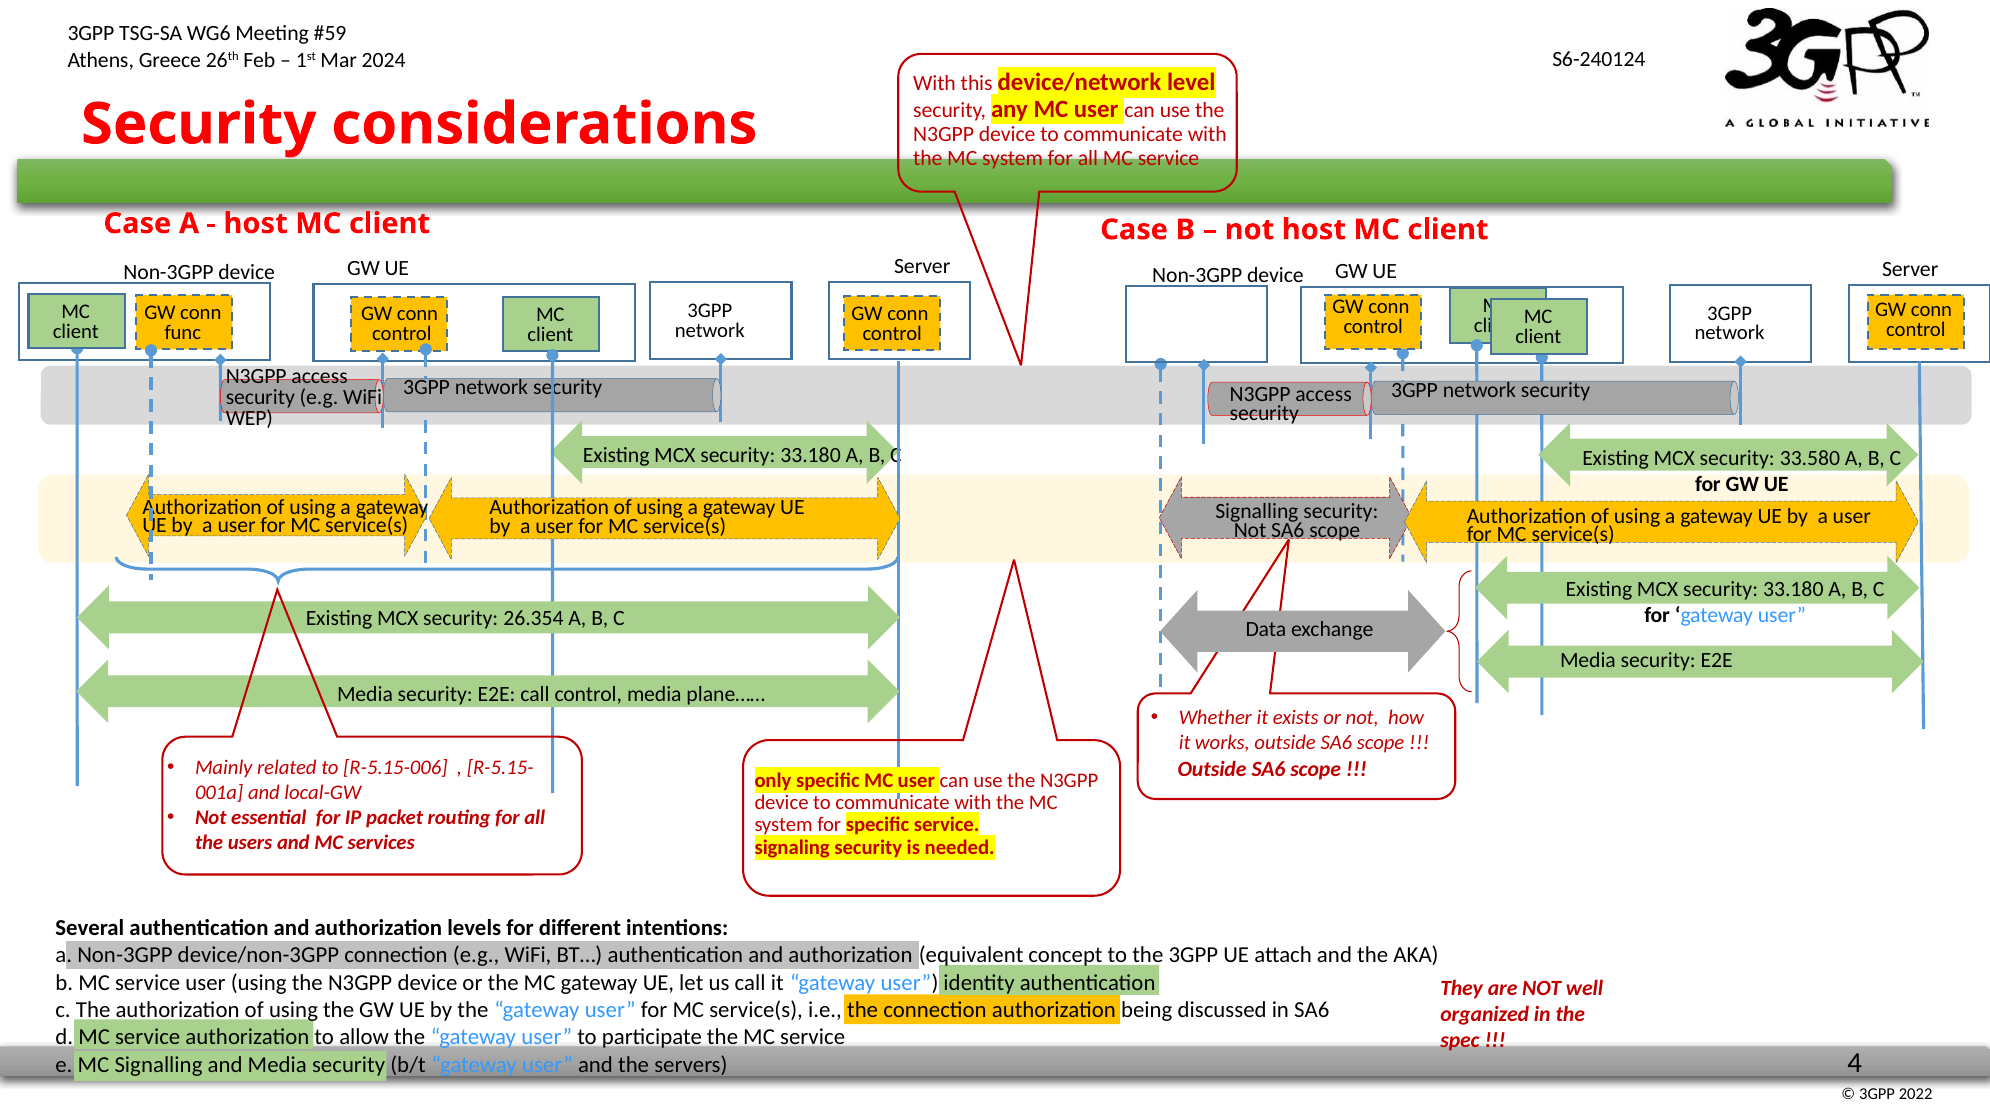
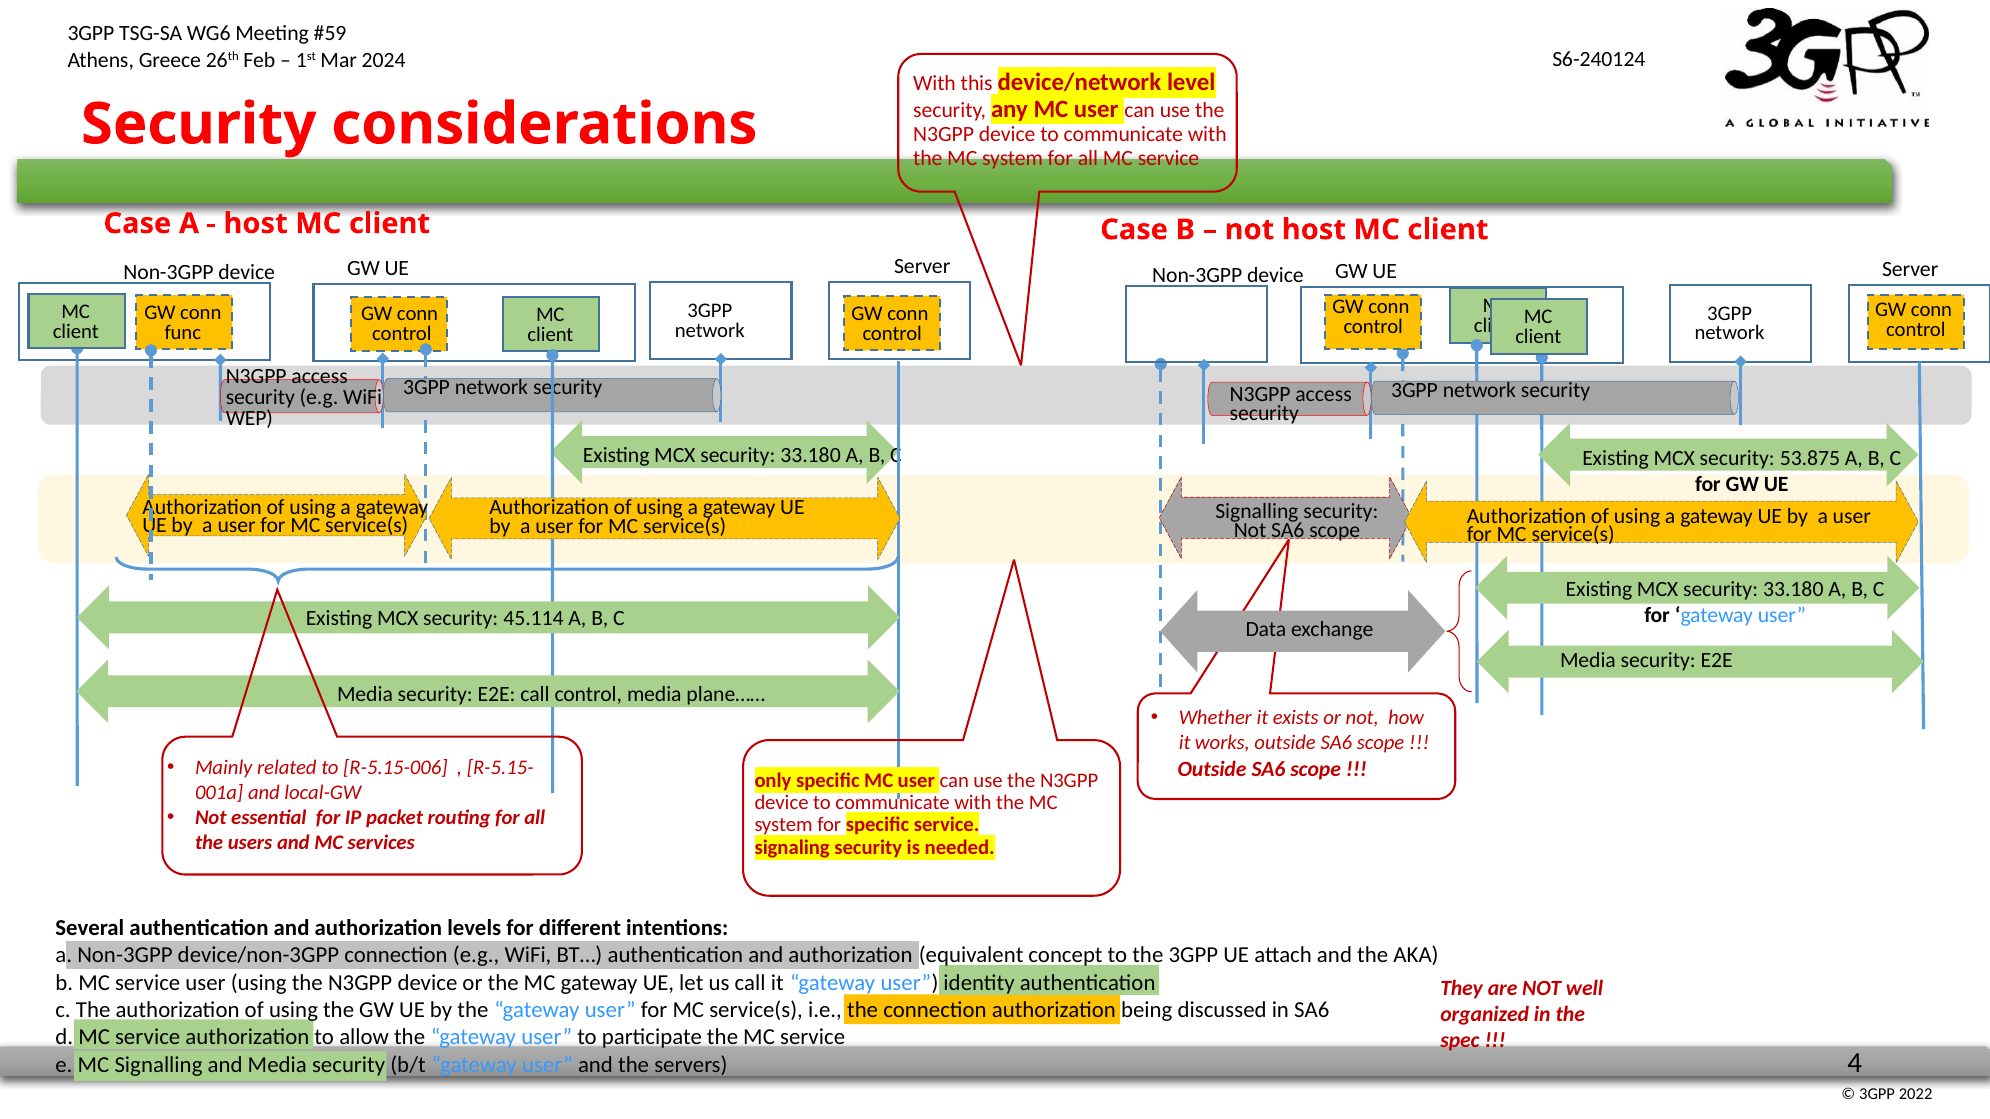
33.580: 33.580 -> 53.875 (1810, 458)
26.354: 26.354 -> 45.114 (534, 619)
